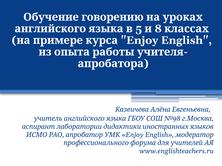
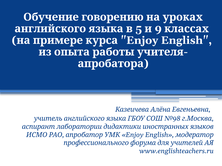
8: 8 -> 9 (158, 29)
